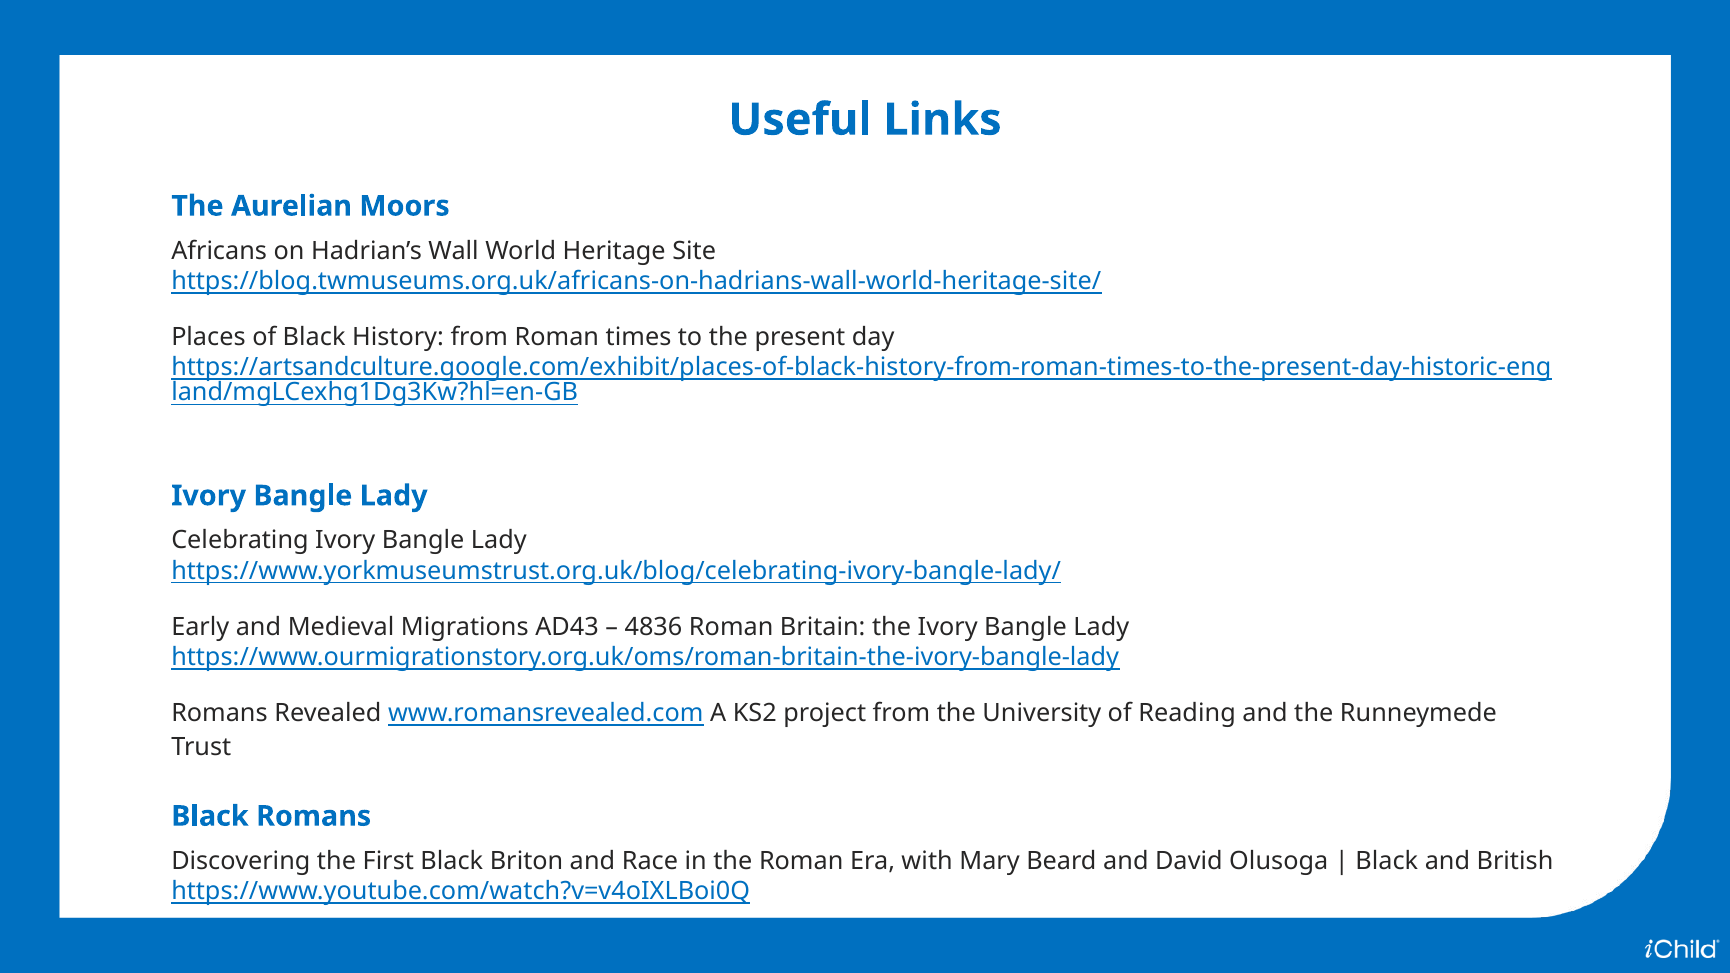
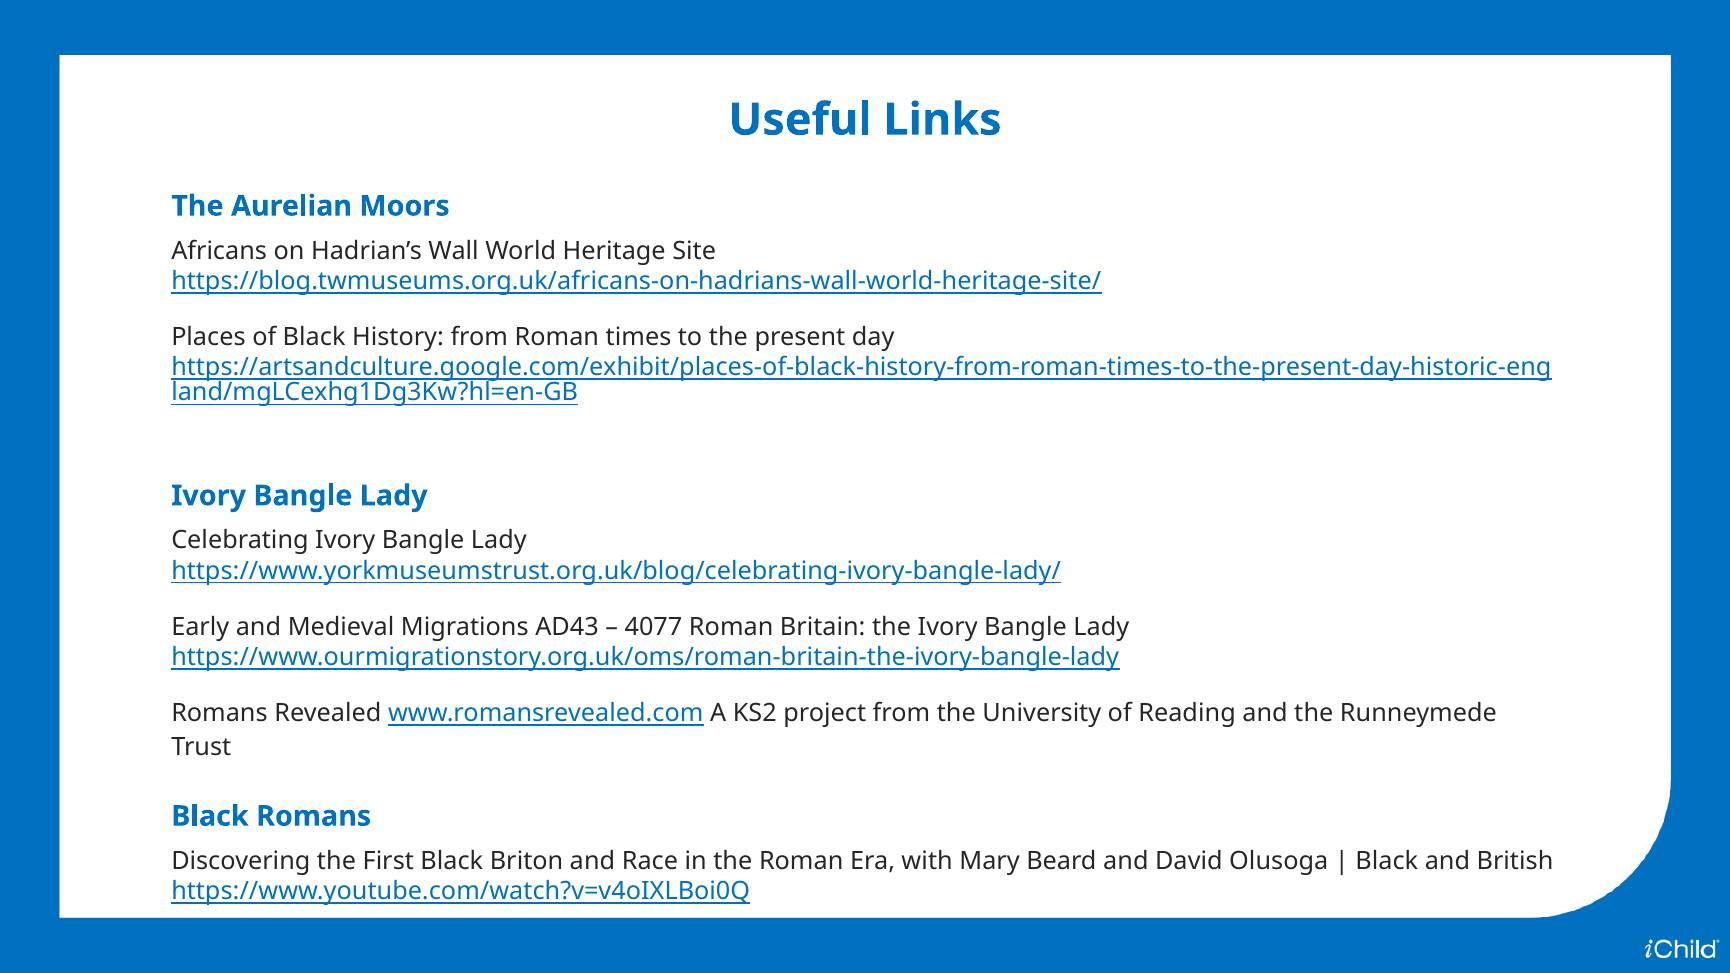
4836: 4836 -> 4077 (653, 627)
